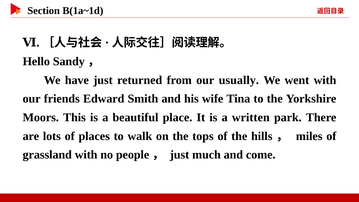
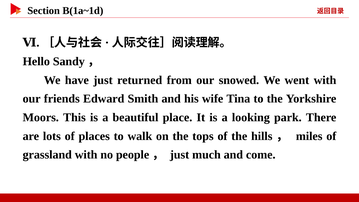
usually: usually -> snowed (239, 80)
written: written -> looking (251, 117)
